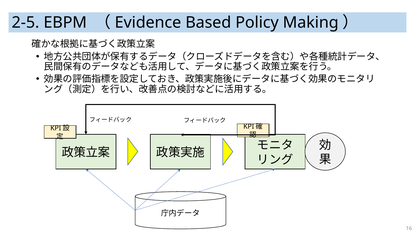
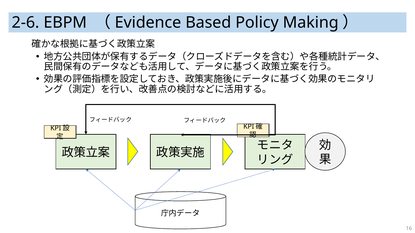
2-5: 2-5 -> 2-6 (26, 23)
